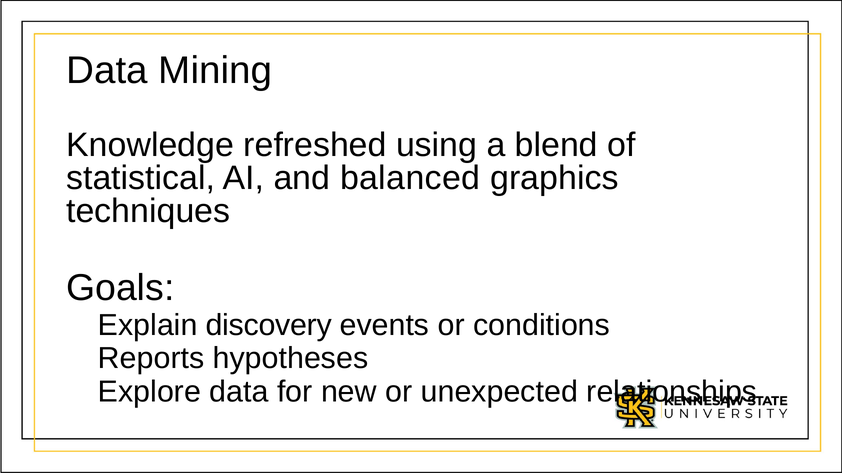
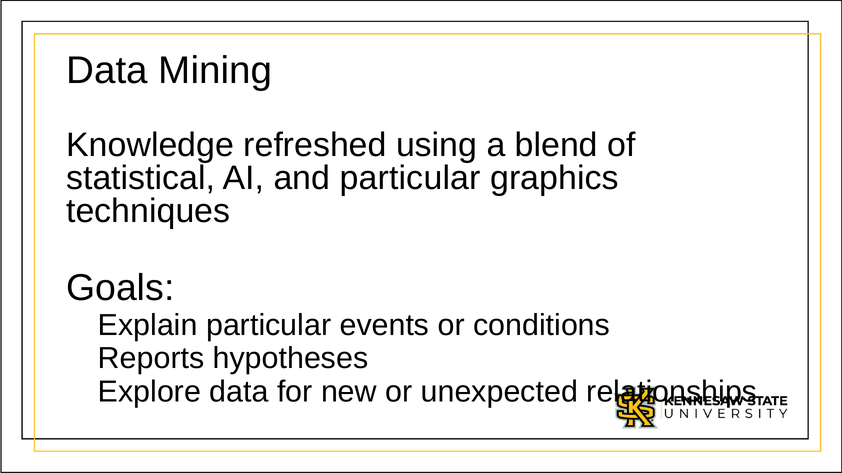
and balanced: balanced -> particular (410, 178)
Explain discovery: discovery -> particular (269, 325)
